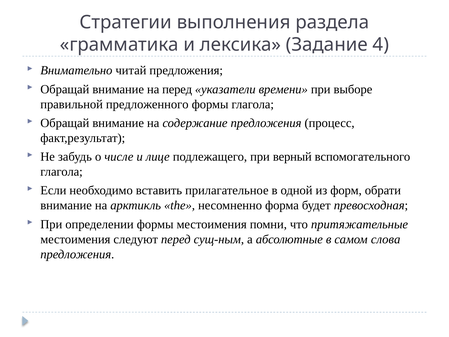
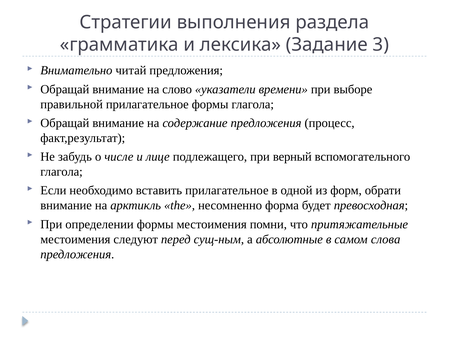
4: 4 -> 3 (381, 45)
на перед: перед -> слово (177, 89)
правильной предложенного: предложенного -> прилагательное (147, 104)
